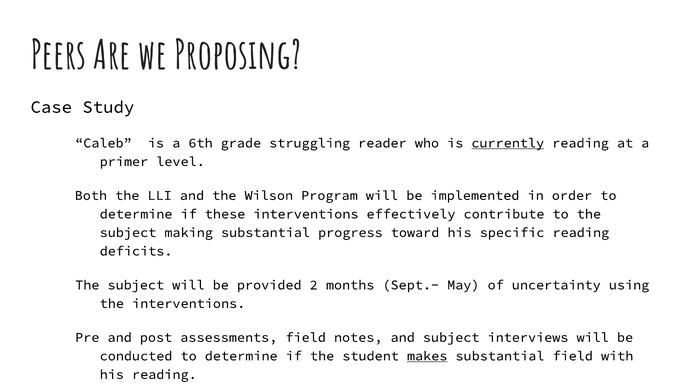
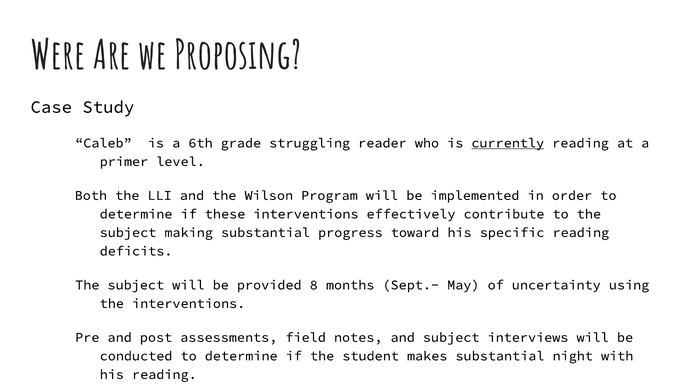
Peers: Peers -> Were (58, 56)
2: 2 -> 8 (314, 285)
makes underline: present -> none (427, 356)
substantial field: field -> night (573, 356)
